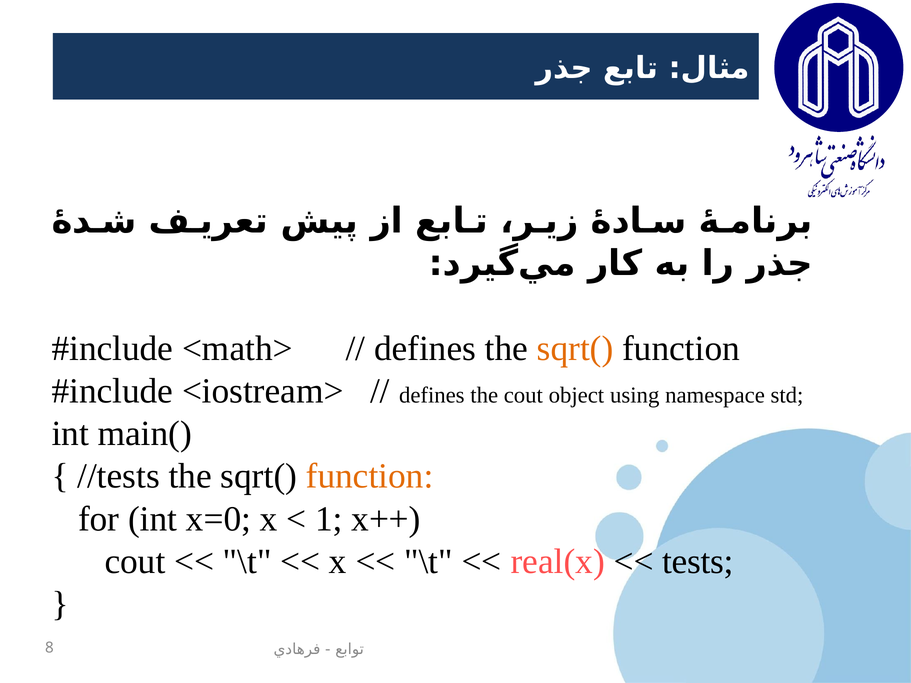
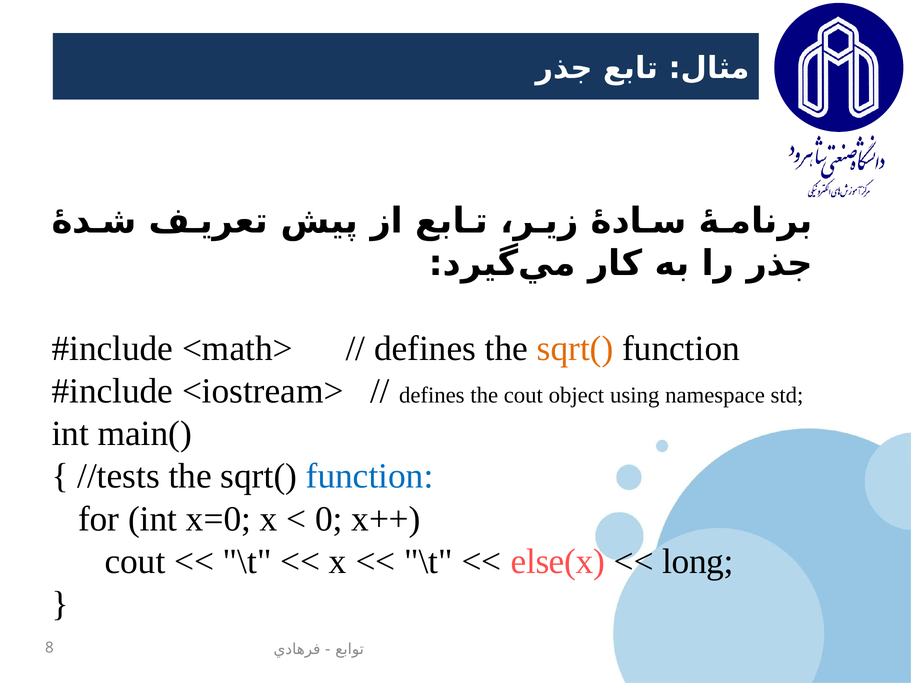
function colour: orange -> blue (370, 476)
1: 1 -> 0 (329, 519)
real(x: real(x -> else(x (558, 562)
tests: tests -> long (698, 562)
